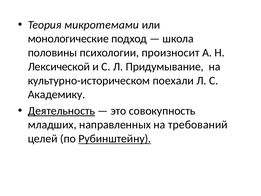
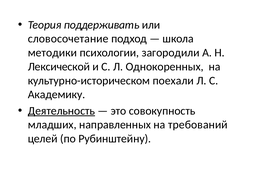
микротемами: микротемами -> поддерживать (102, 25)
монологические: монологические -> словосочетание (68, 39)
половины: половины -> методики (52, 53)
произносит: произносит -> загородили (171, 53)
Придумывание: Придумывание -> Однокоренных (165, 67)
Рубинштейну underline: present -> none (115, 139)
